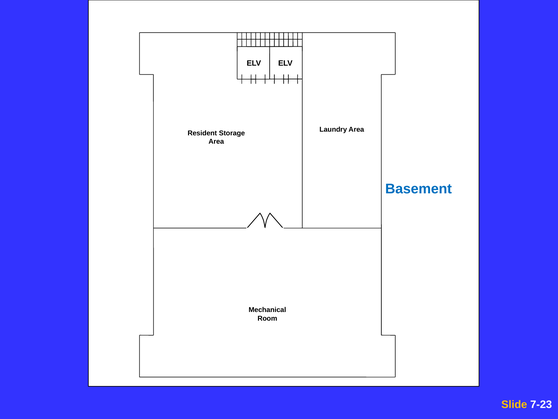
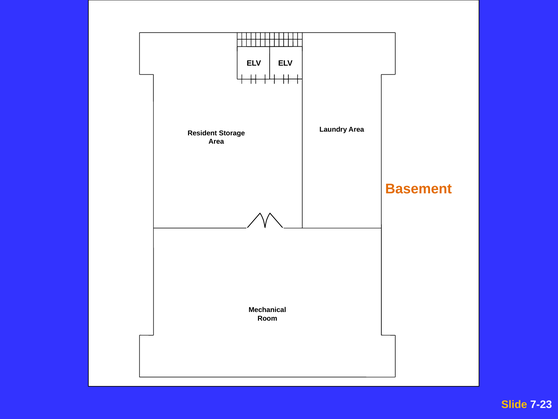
Basement colour: blue -> orange (419, 189)
